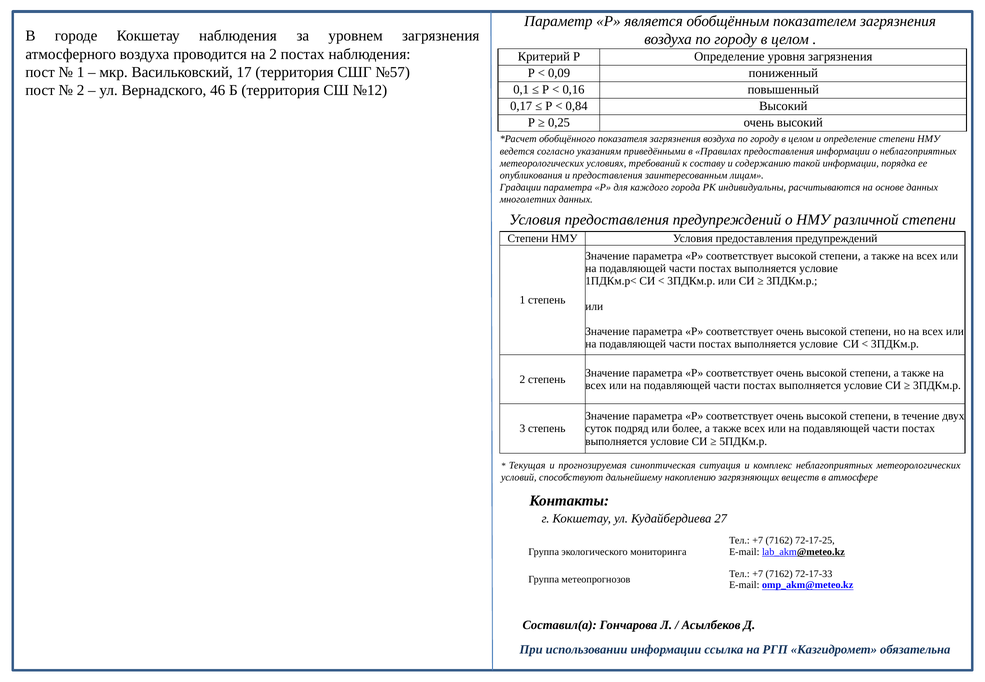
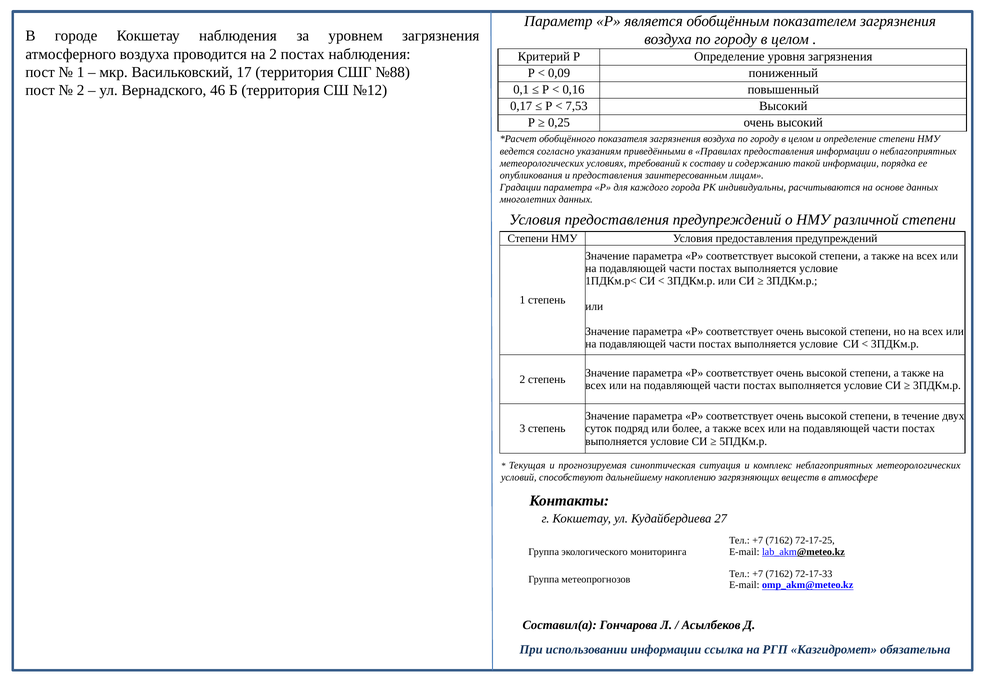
№57: №57 -> №88 (393, 72)
0,84: 0,84 -> 7,53 (577, 106)
